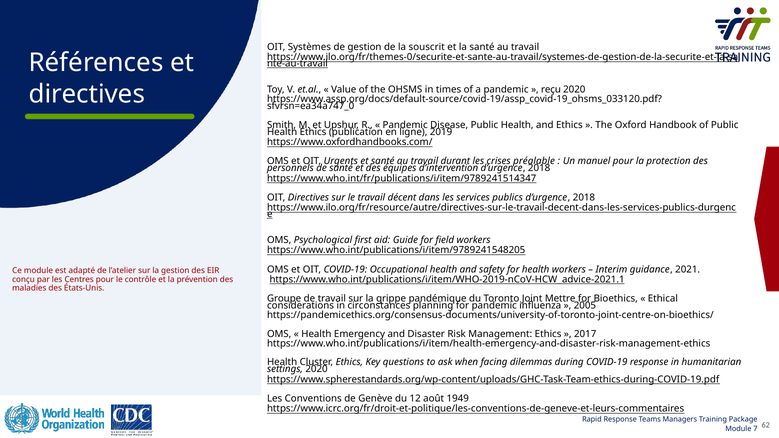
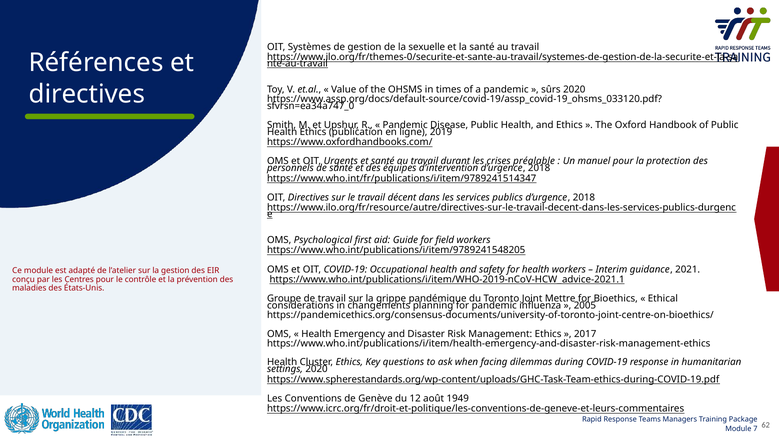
souscrit: souscrit -> sexuelle (427, 47)
reçu: reçu -> sûrs (551, 90)
circonstances: circonstances -> changements (379, 306)
